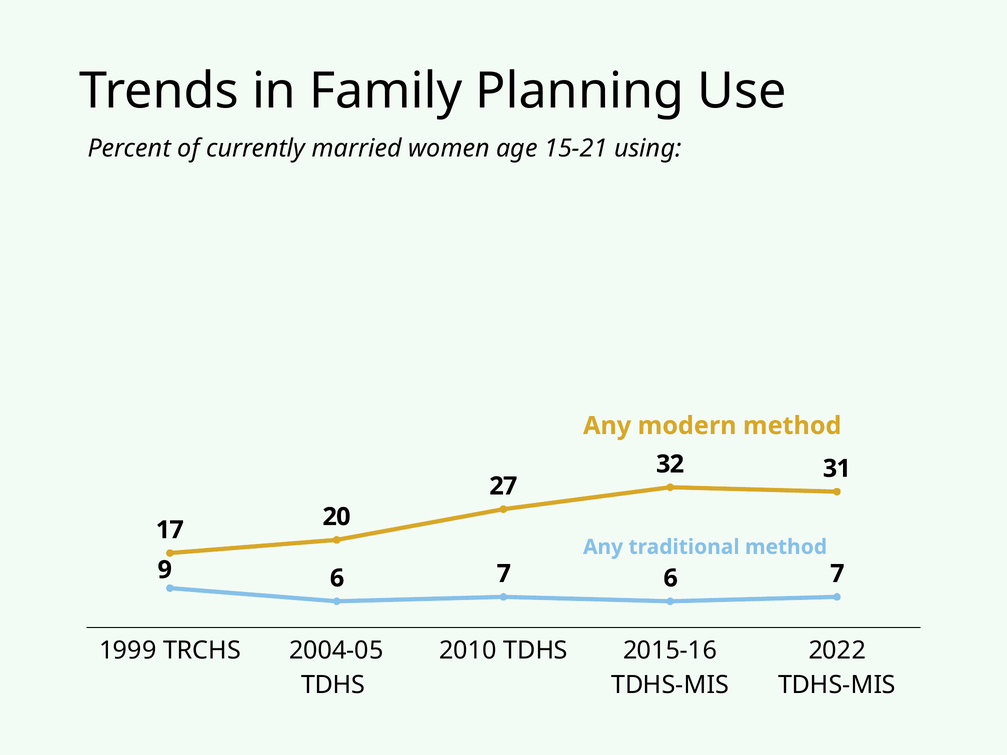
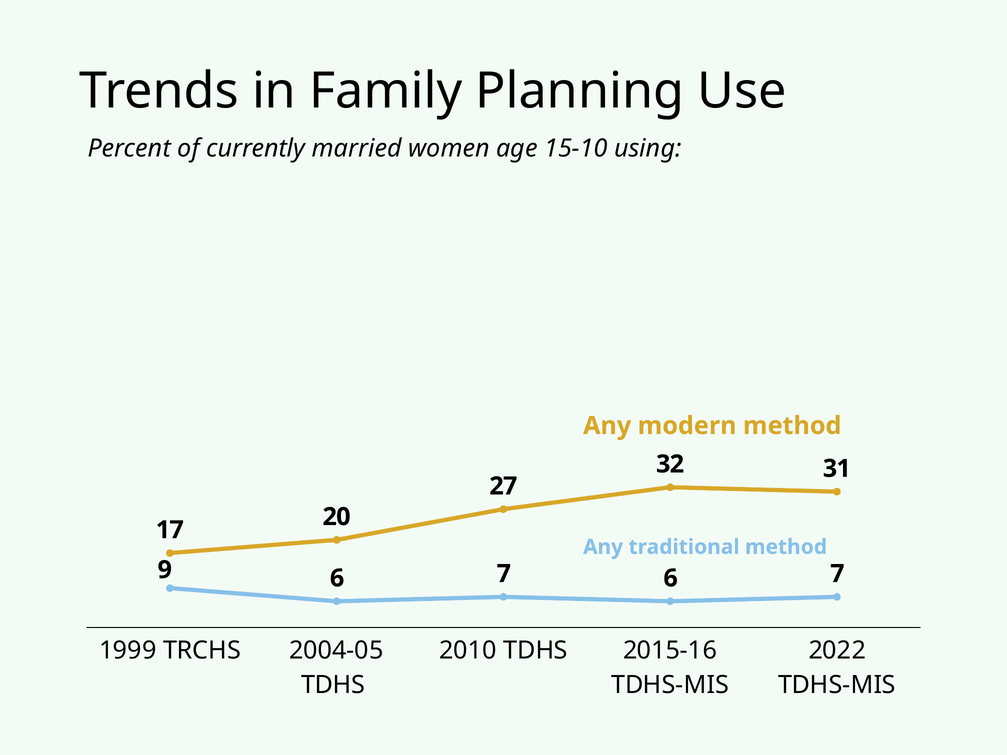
15-21: 15-21 -> 15-10 (576, 149)
